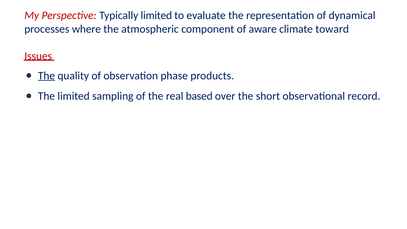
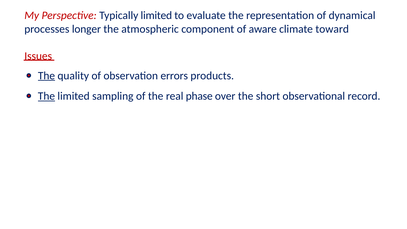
where: where -> longer (86, 29)
phase: phase -> errors (174, 76)
The underline: none -> present (46, 96)
based: based -> phase (199, 96)
